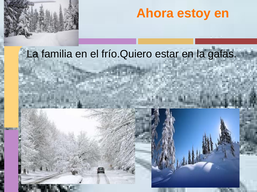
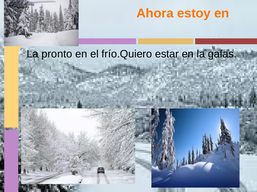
familia: familia -> pronto (57, 54)
